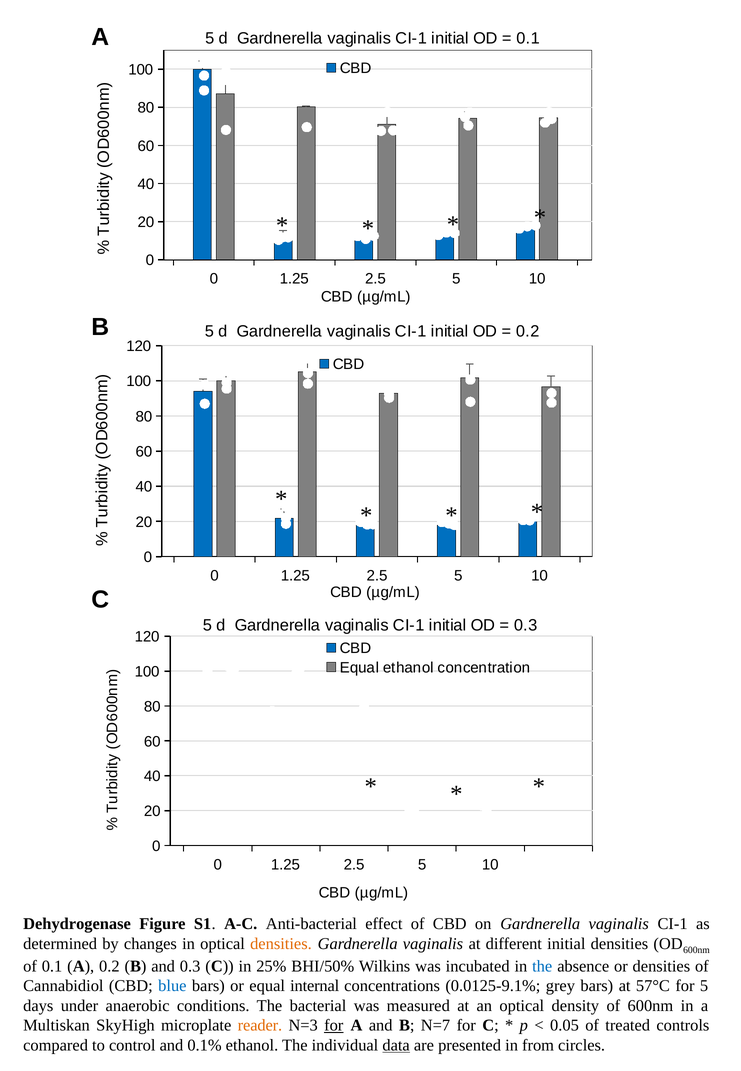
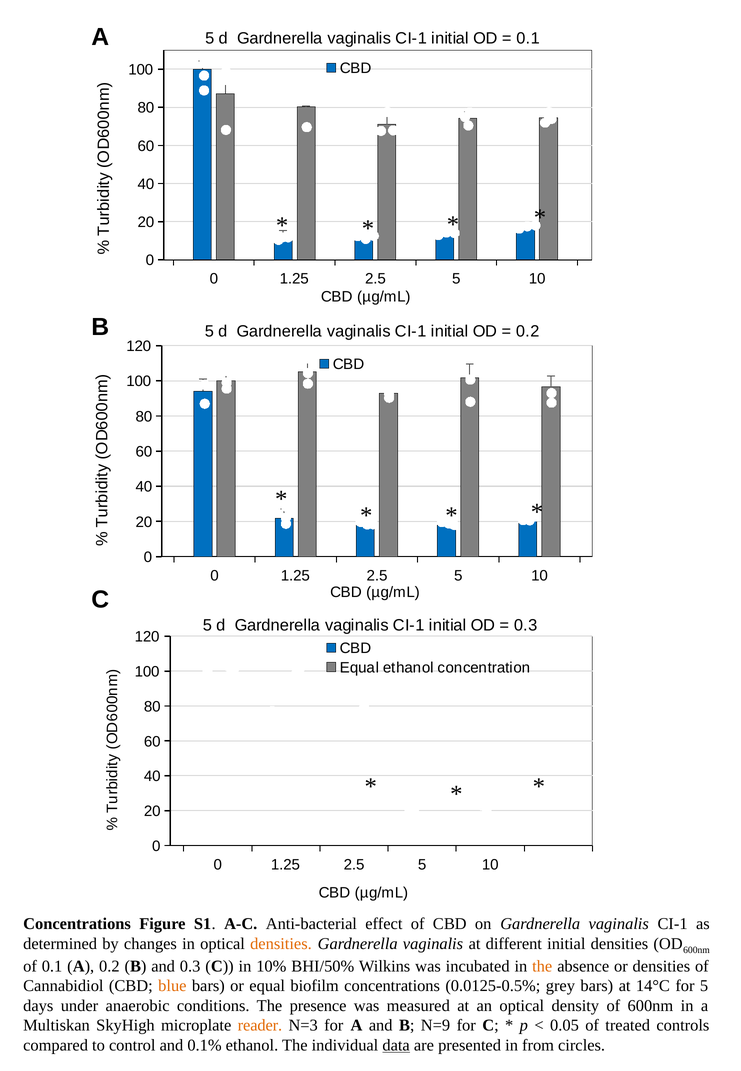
Dehydrogenase: Dehydrogenase -> Concentrations (77, 923)
25%: 25% -> 10% (271, 965)
the colour: blue -> orange (542, 965)
blue colour: blue -> orange (172, 985)
internal: internal -> biofilm (315, 985)
0.0125-9.1%: 0.0125-9.1% -> 0.0125-0.5% (493, 985)
57°C: 57°C -> 14°C (653, 985)
bacterial: bacterial -> presence (318, 1005)
for underline: present -> none (334, 1025)
N=7: N=7 -> N=9 (435, 1025)
